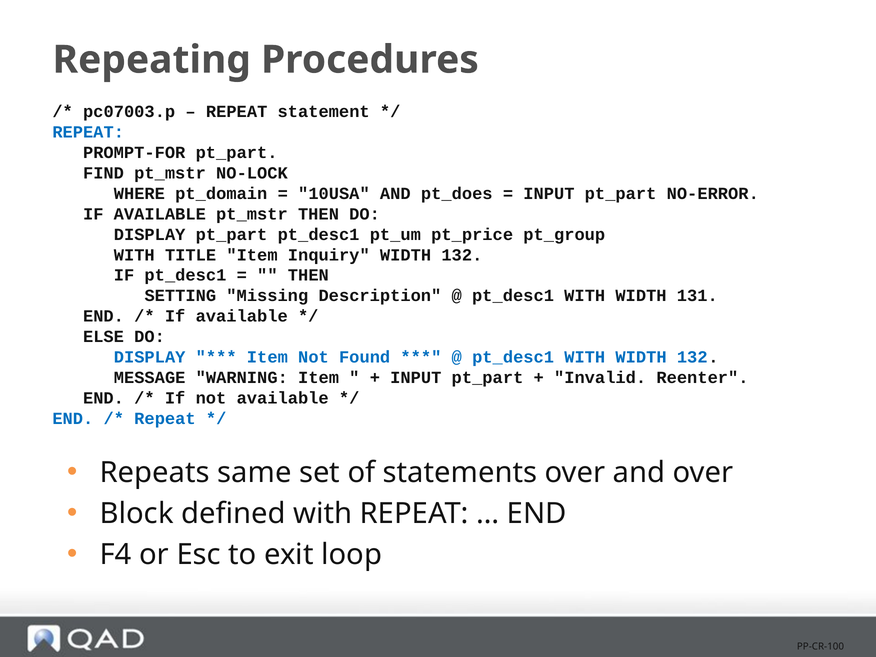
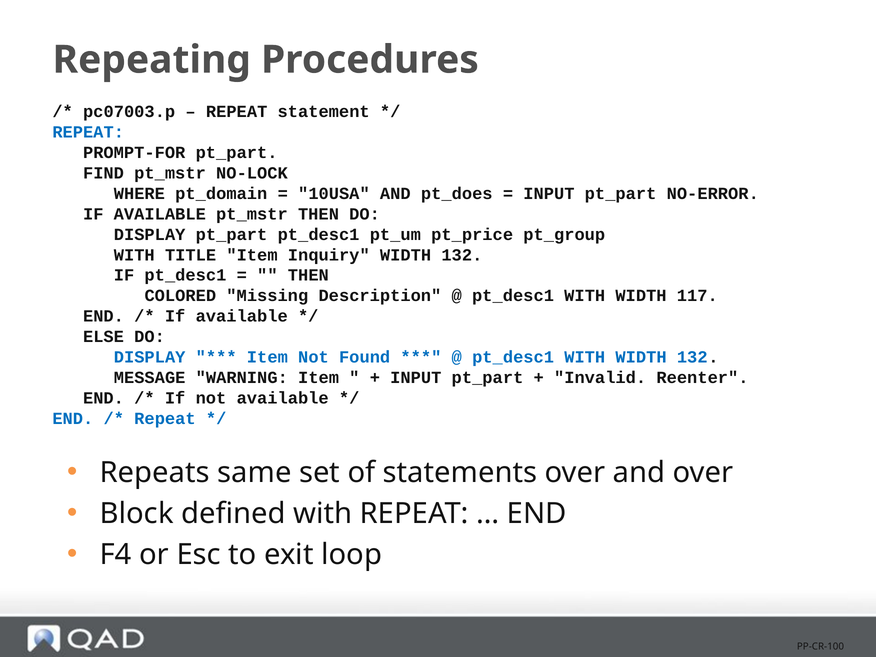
SETTING: SETTING -> COLORED (180, 296)
131: 131 -> 117 (697, 296)
